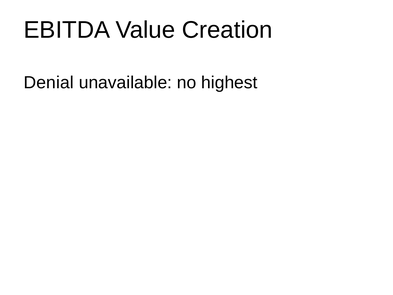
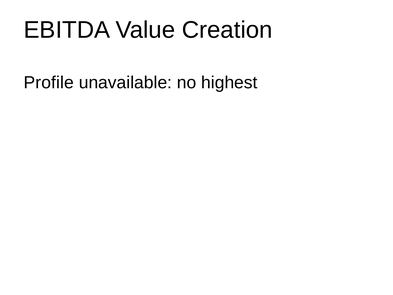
Denial: Denial -> Profile (49, 82)
